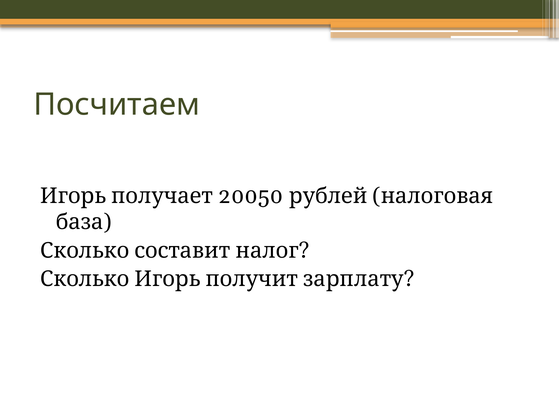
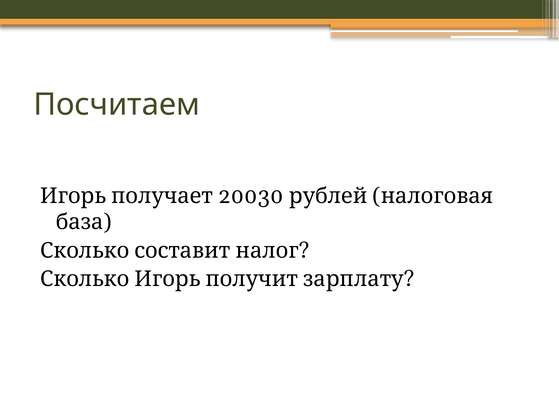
20050: 20050 -> 20030 (251, 196)
